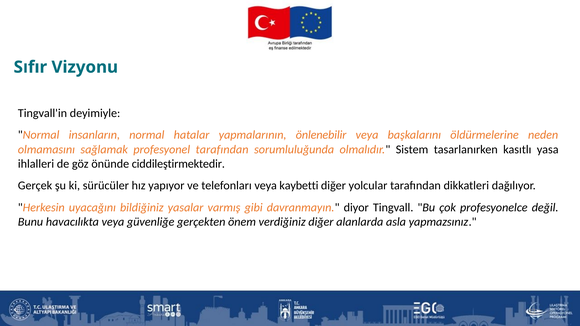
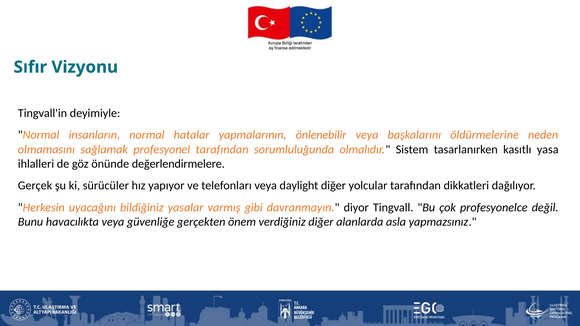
ciddileştirmektedir: ciddileştirmektedir -> değerlendirmelere (178, 164)
kaybetti: kaybetti -> daylight (299, 186)
